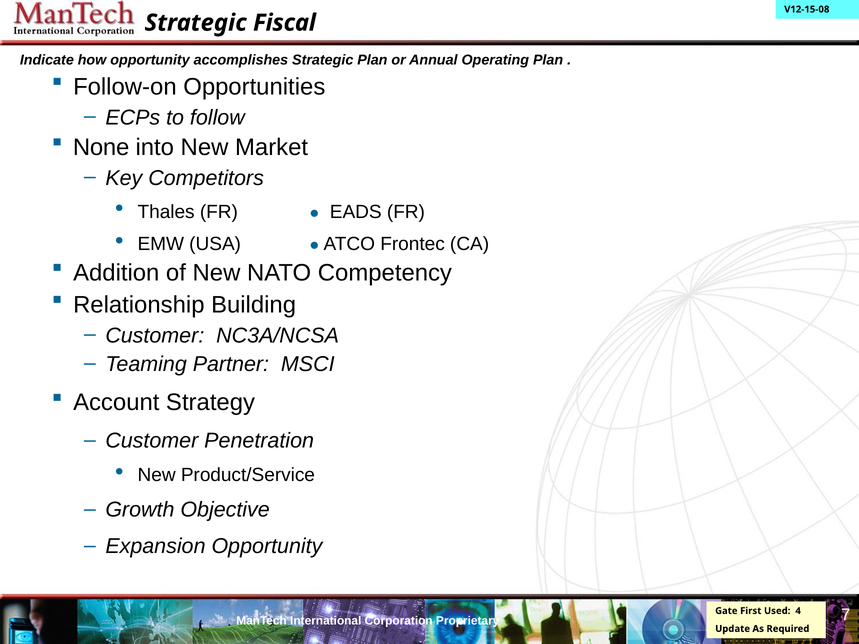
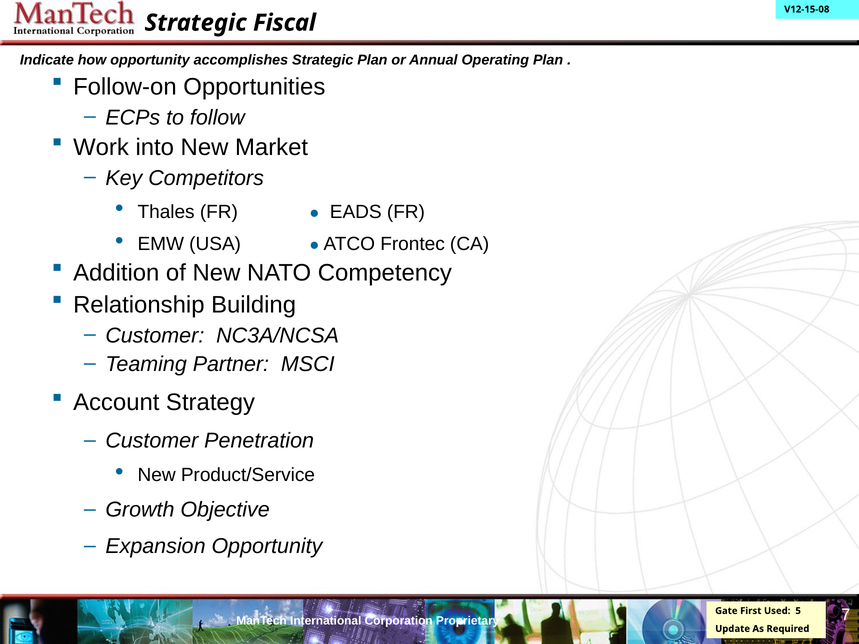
None: None -> Work (101, 148)
4: 4 -> 5 (798, 611)
